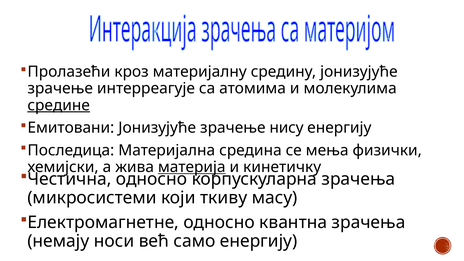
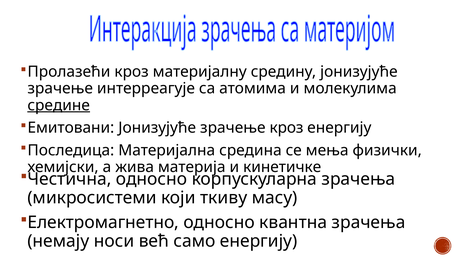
зрачење нису: нису -> кроз (286, 128)
материја underline: present -> none (192, 167)
кинетичку: кинетичку -> кинетичке (282, 167)
Електромагнетне: Електромагнетне -> Електромагнетно (103, 222)
